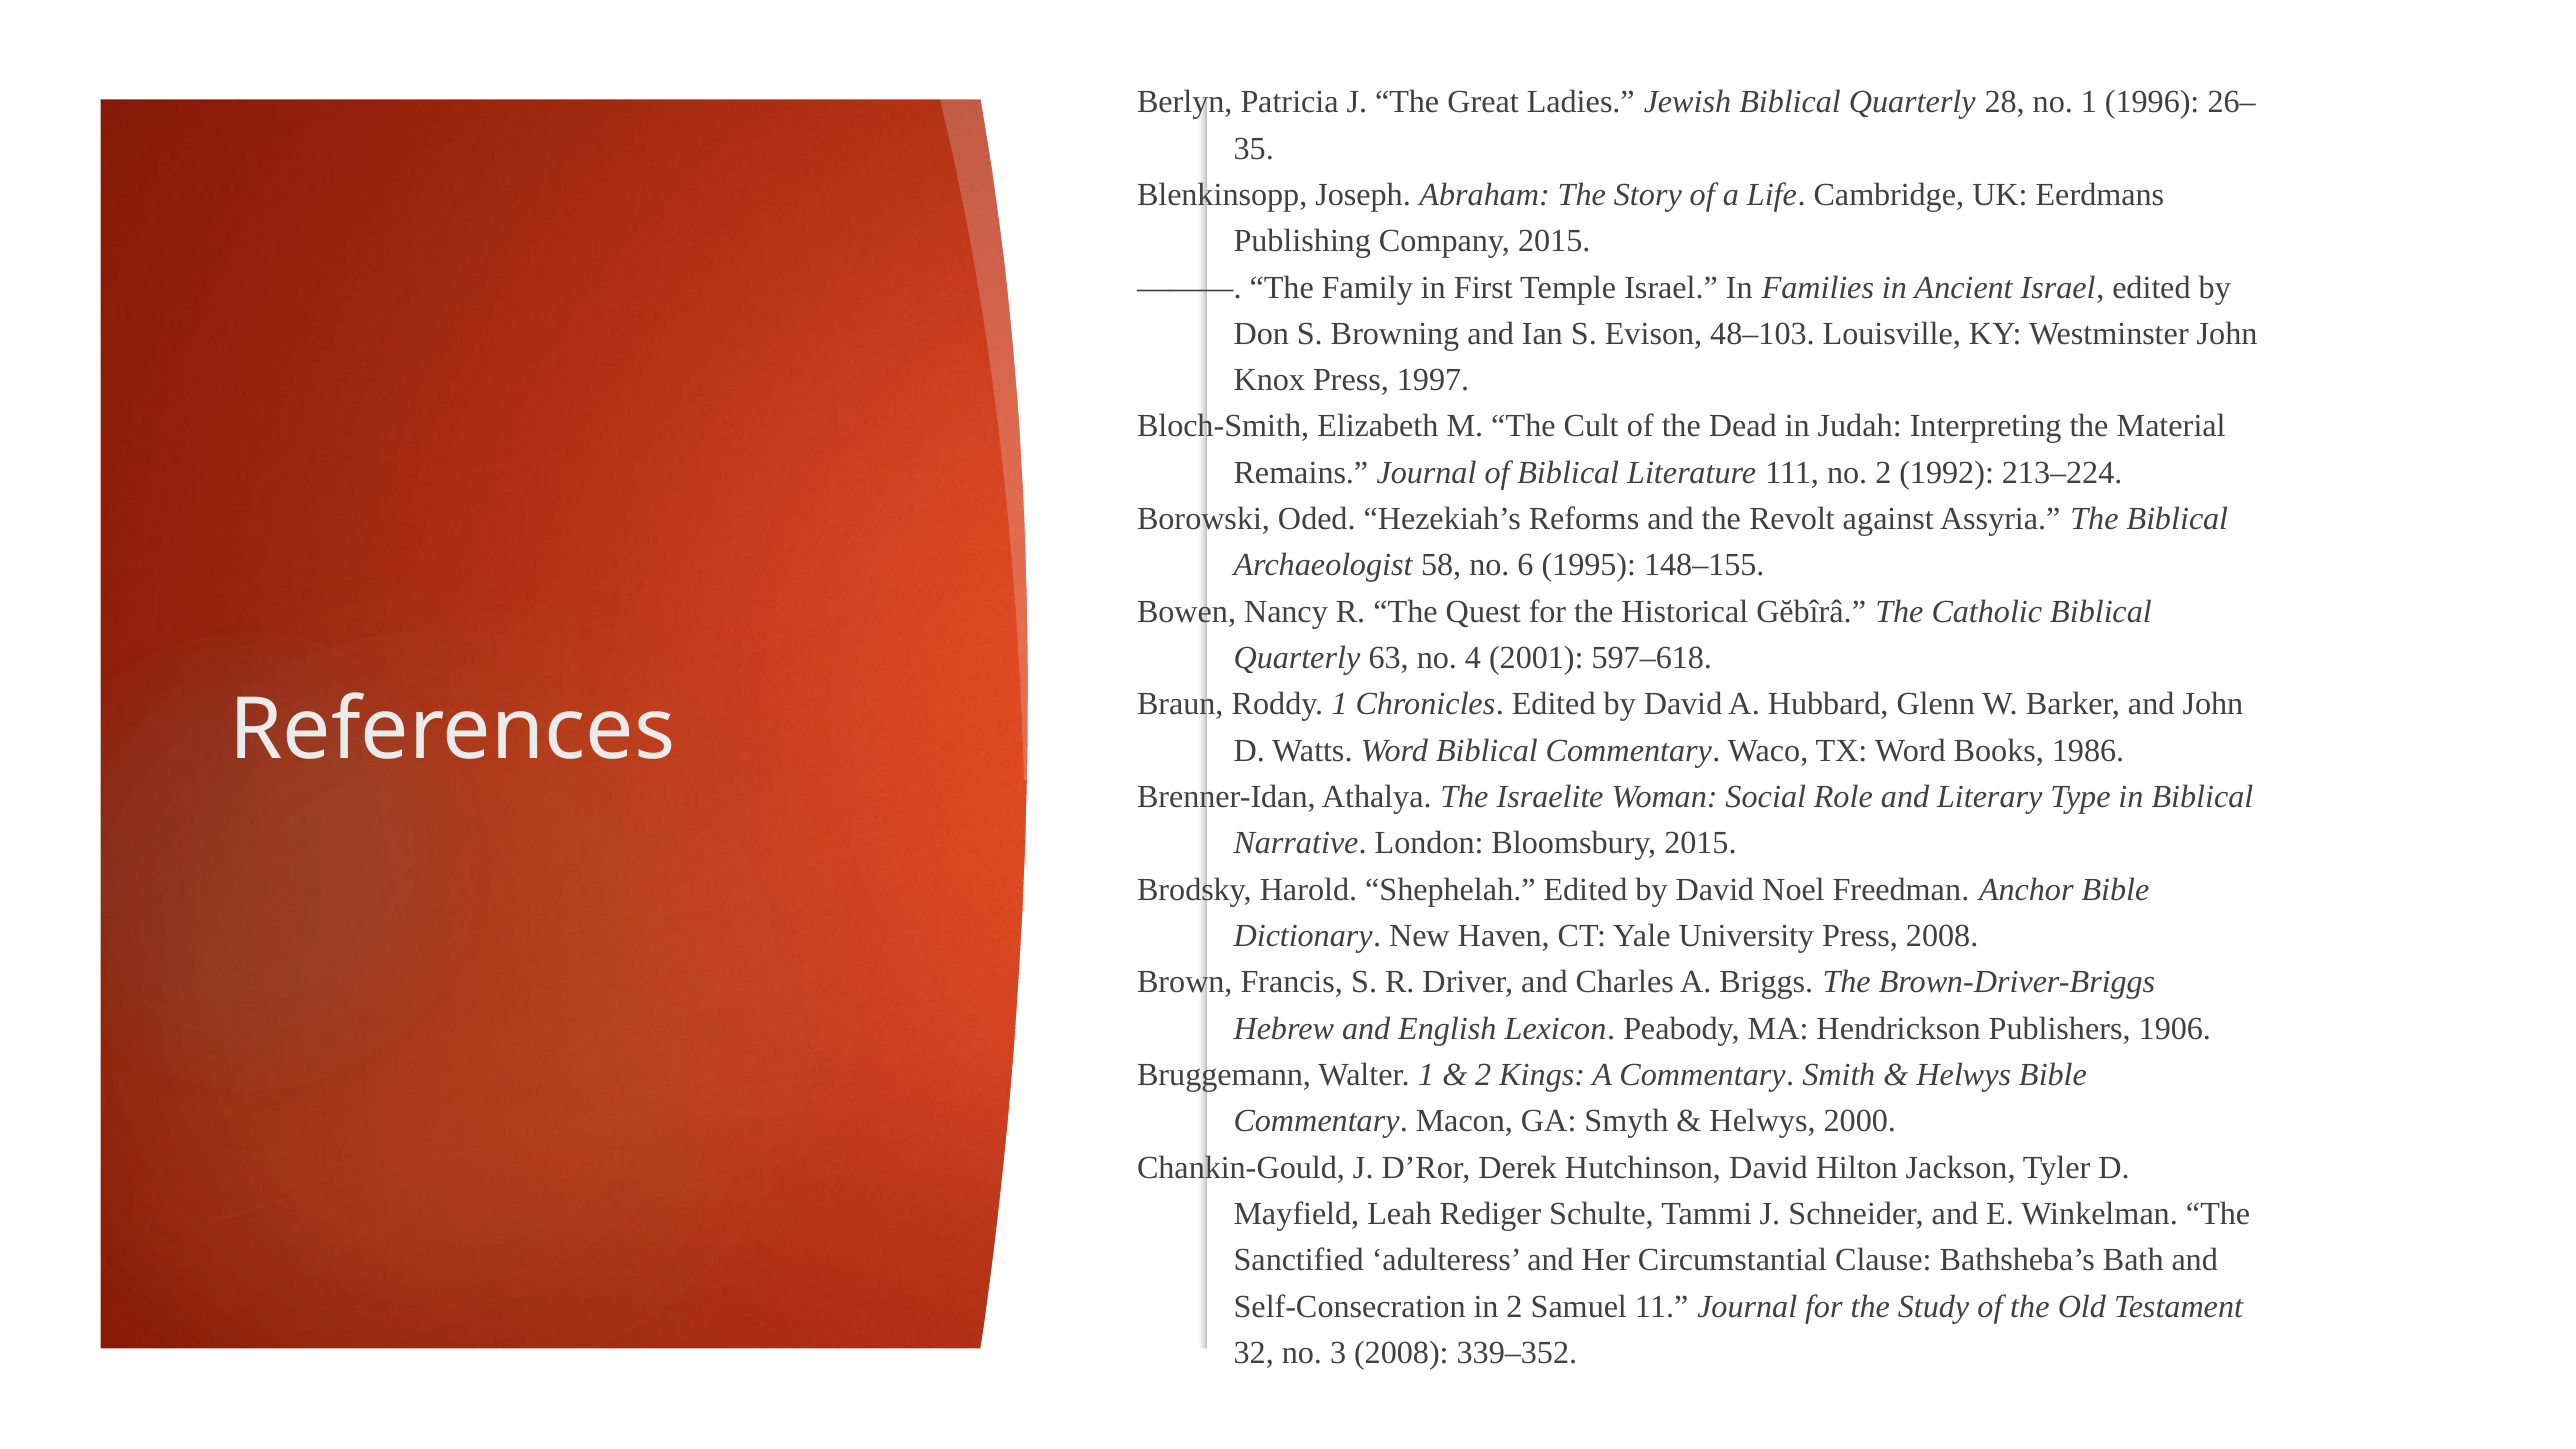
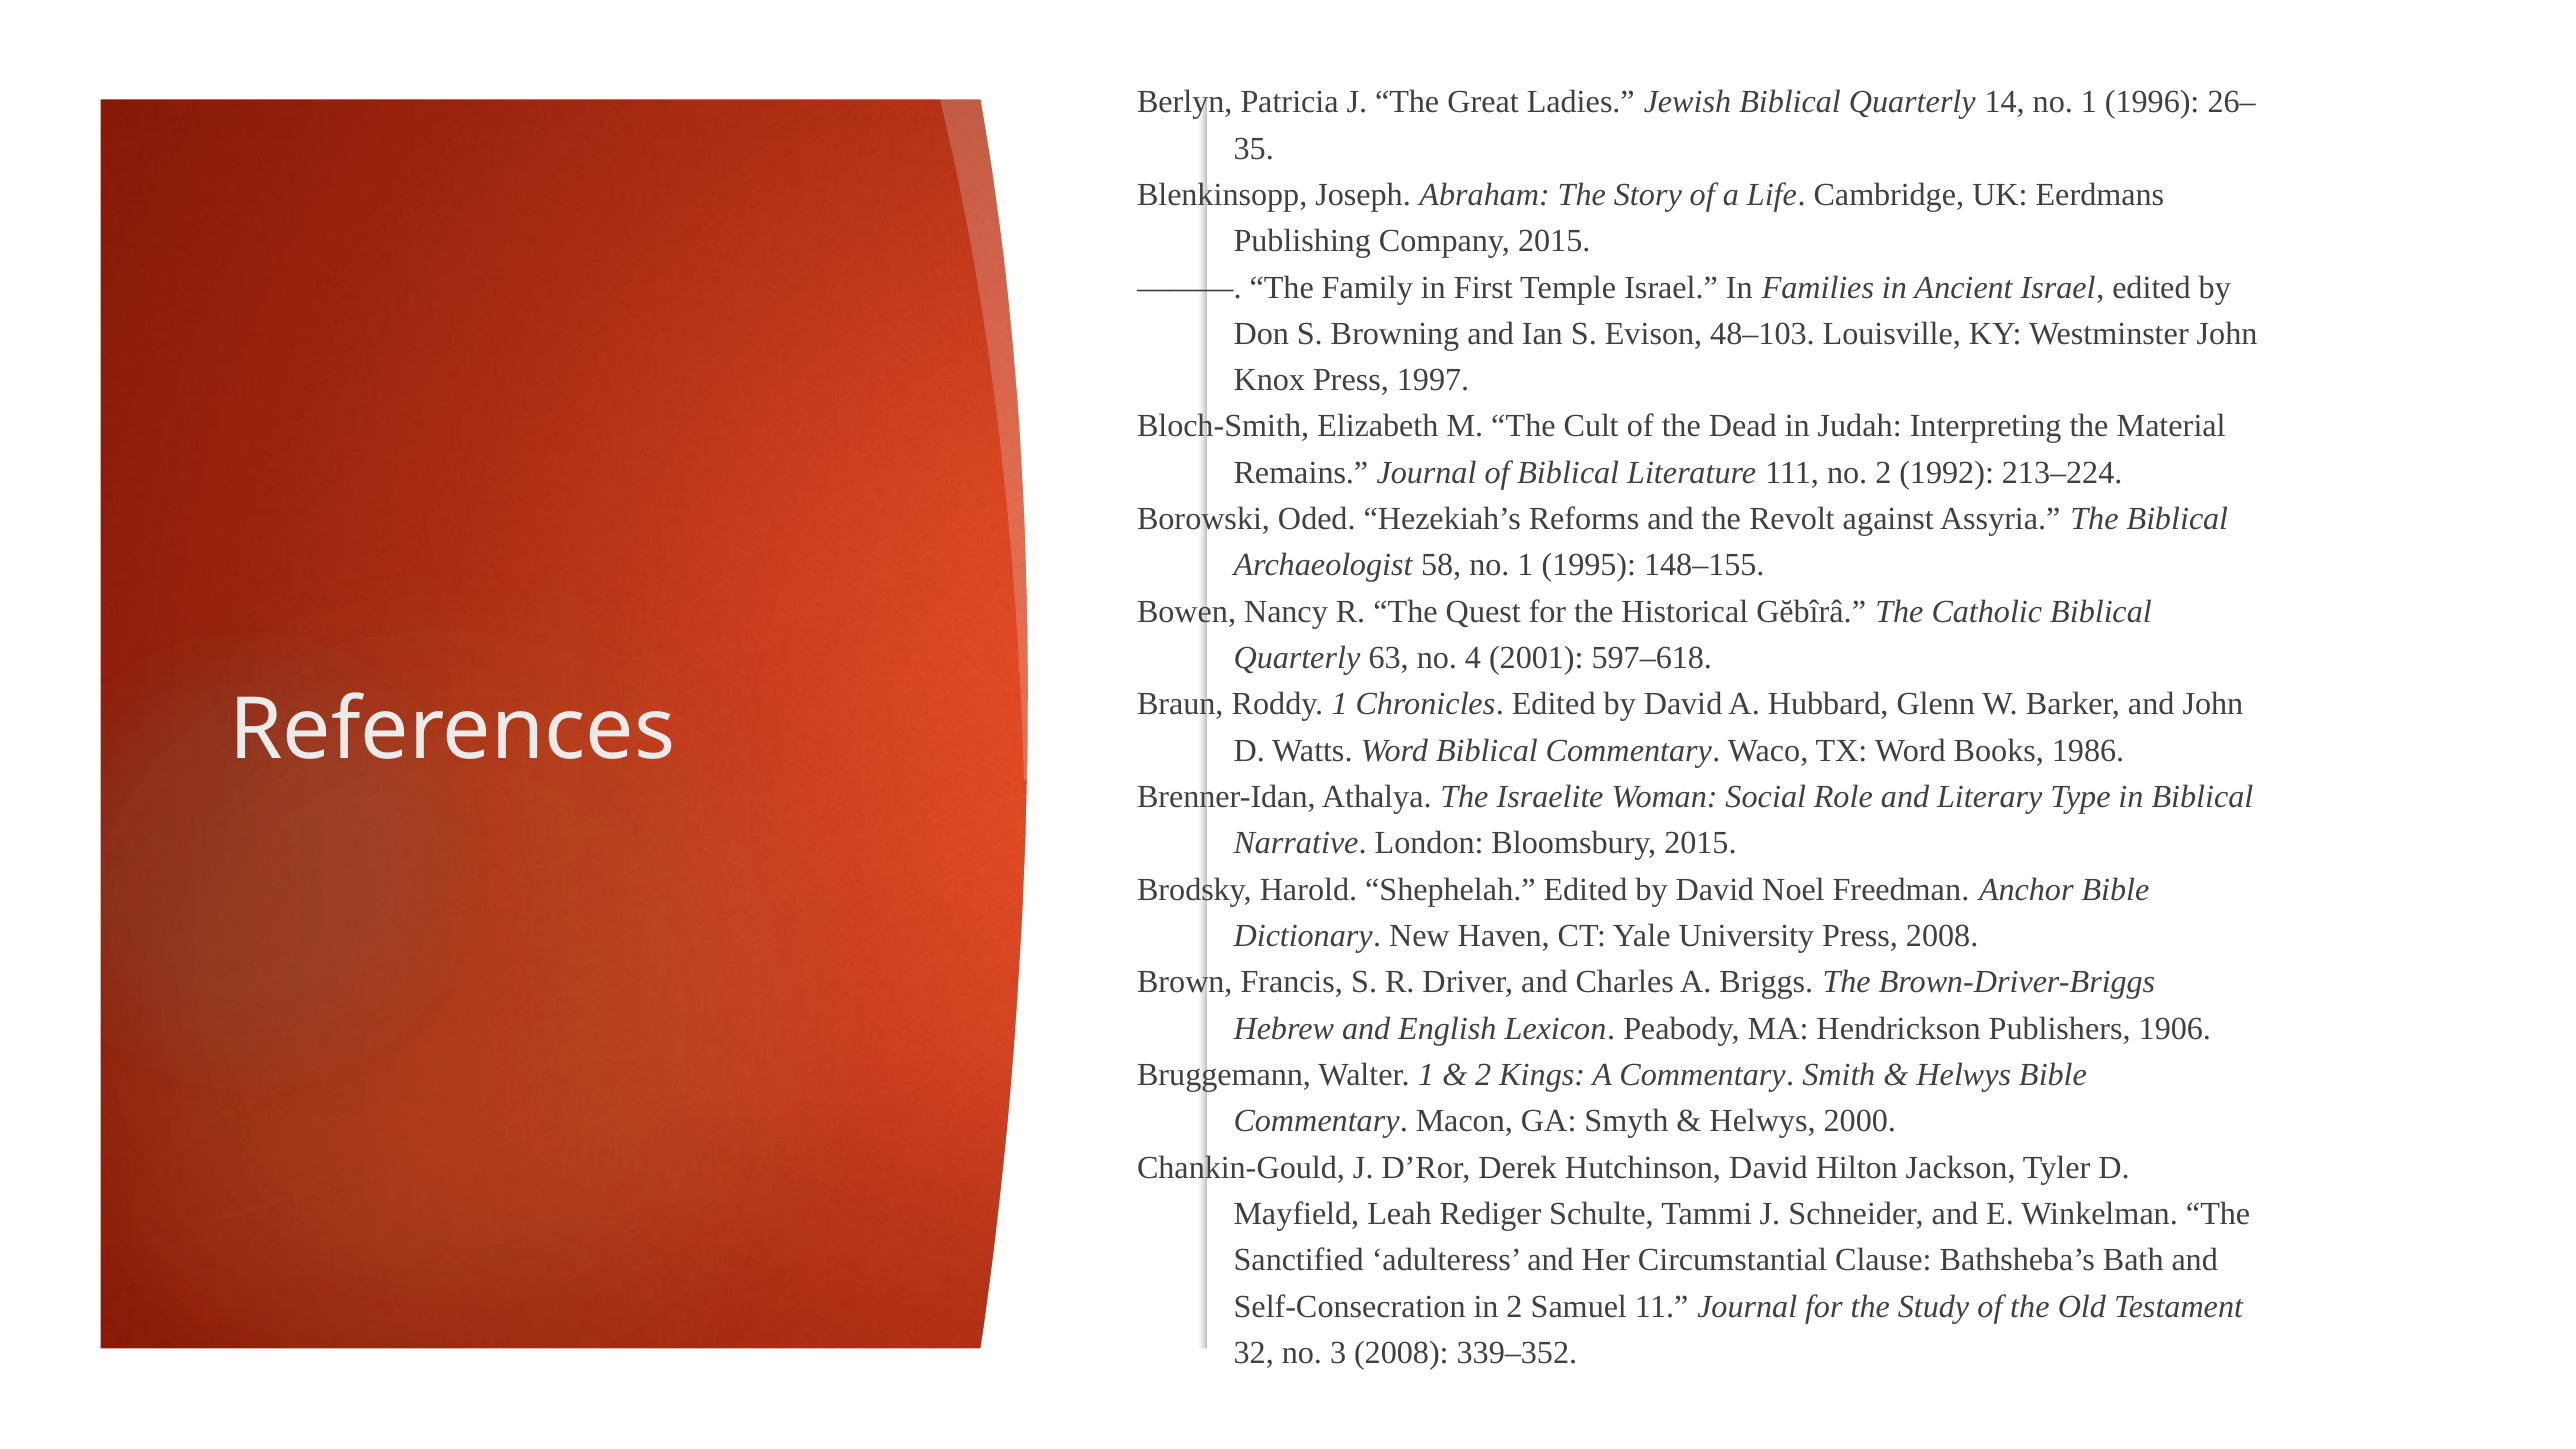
28: 28 -> 14 (2005, 102)
58 no 6: 6 -> 1 (1525, 565)
